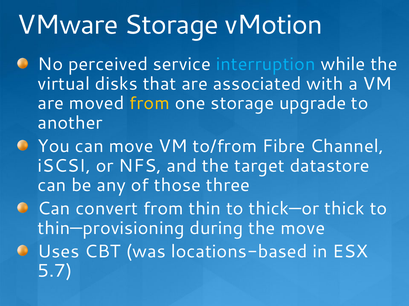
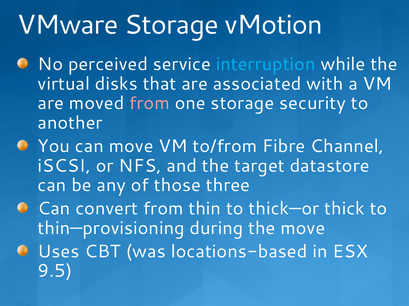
from colour: yellow -> pink (149, 104)
upgrade: upgrade -> security (312, 104)
5.7: 5.7 -> 9.5 (55, 272)
